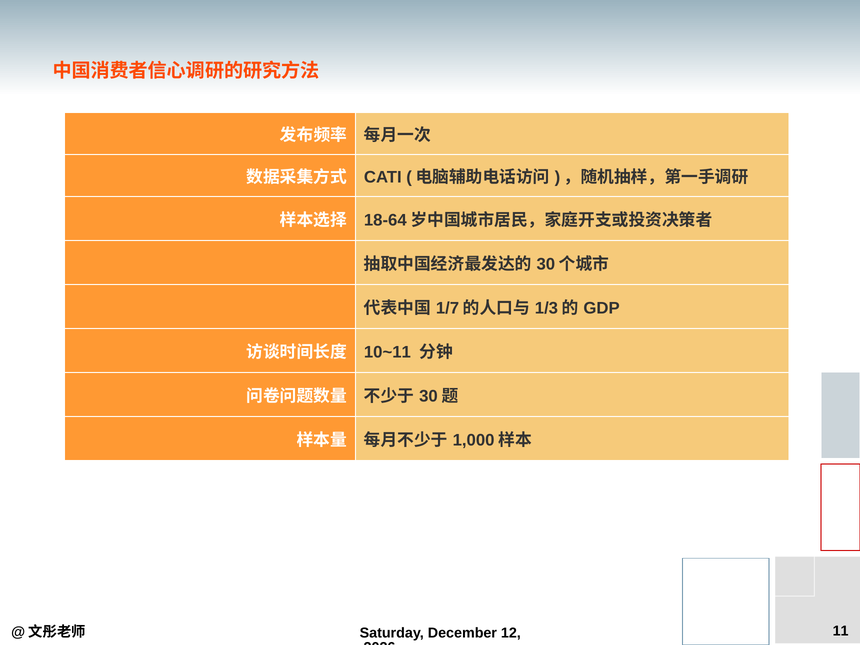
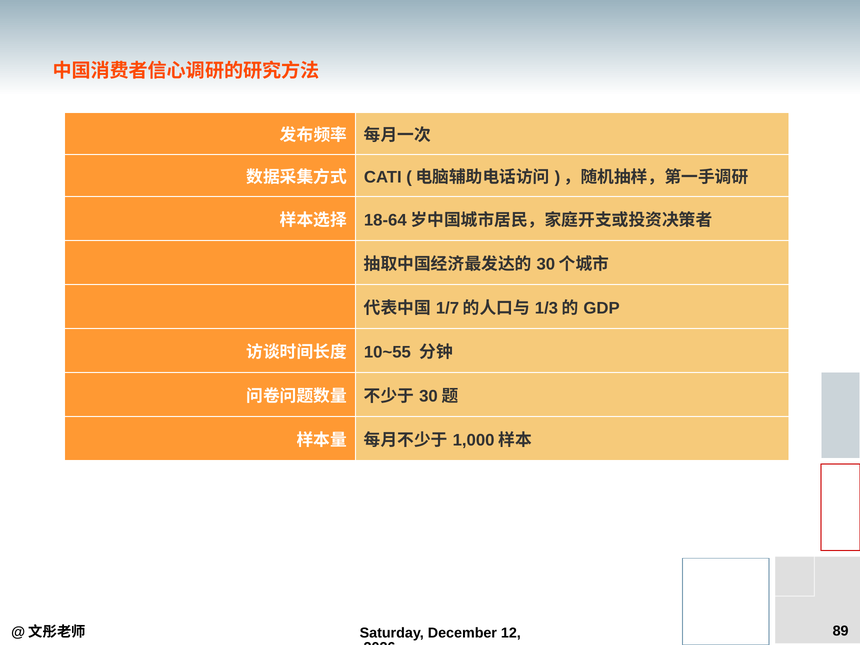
10~11: 10~11 -> 10~55 (387, 352)
11: 11 -> 89 (841, 631)
